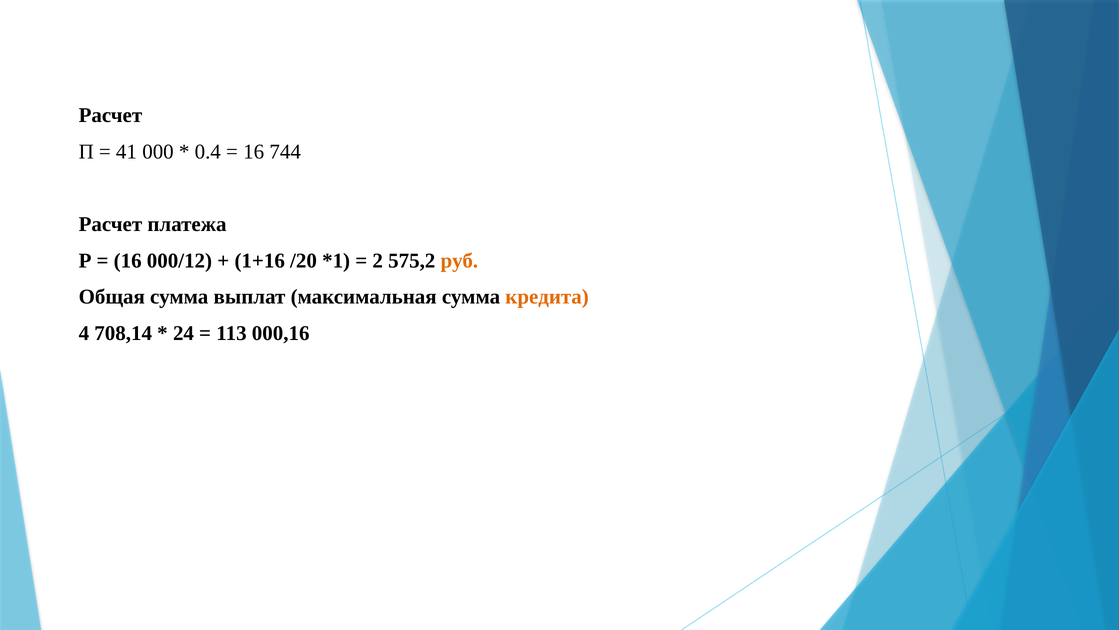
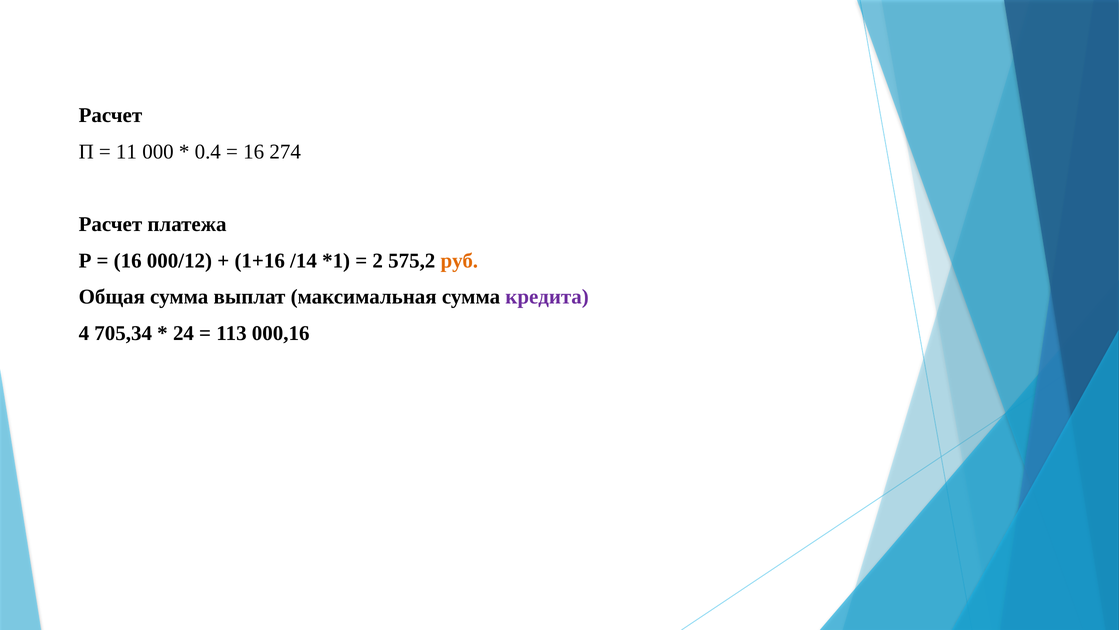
41: 41 -> 11 (126, 152)
744: 744 -> 274 (285, 152)
/20: /20 -> /14 (303, 260)
кредита colour: orange -> purple (547, 297)
708,14: 708,14 -> 705,34 (123, 333)
